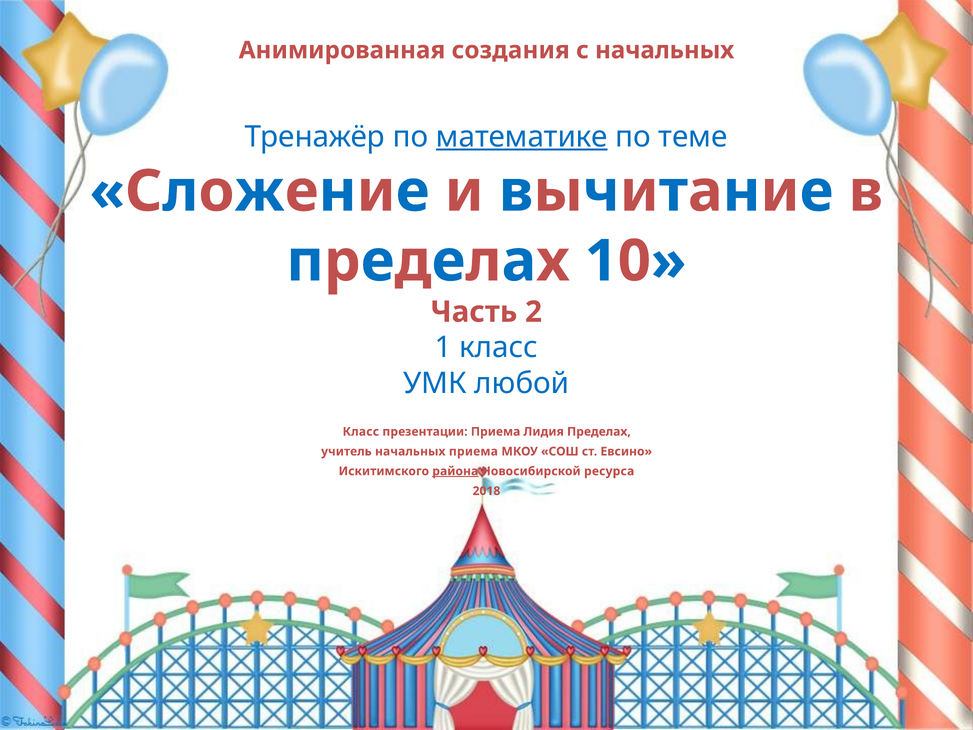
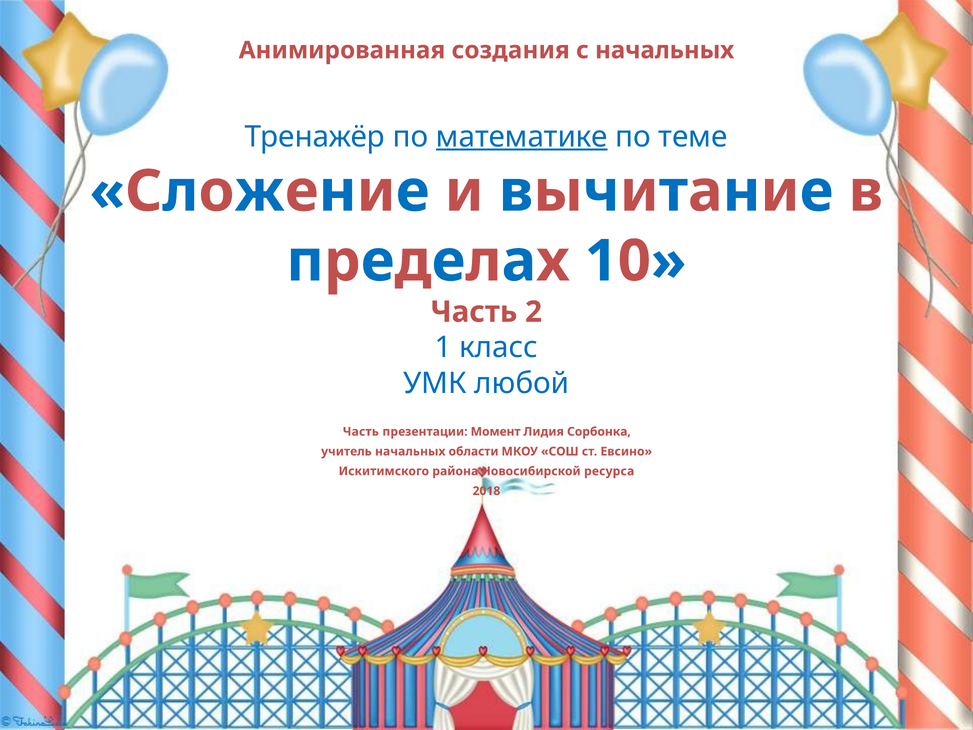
Класс: Класс -> Часть (361, 432)
презентации Приема: Приема -> Момент (496, 432)
Лидия Пределах: Пределах -> Сорбонка (599, 432)
начальных приема: приема -> области (474, 451)
района underline: present -> none (455, 471)
